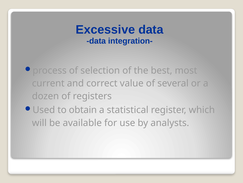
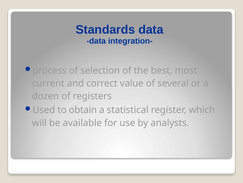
Excessive: Excessive -> Standards (105, 30)
